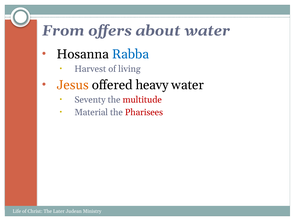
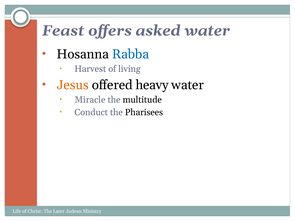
From: From -> Feast (63, 31)
about: about -> asked (158, 31)
Seventy: Seventy -> Miracle (90, 100)
multitude colour: red -> black (142, 100)
Material: Material -> Conduct (91, 113)
Pharisees colour: red -> black (144, 113)
